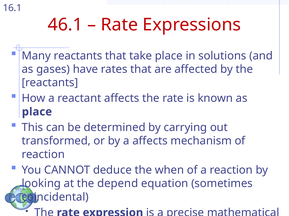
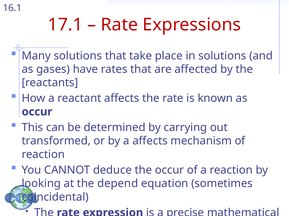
46.1: 46.1 -> 17.1 (65, 25)
Many reactants: reactants -> solutions (78, 56)
place: place -> occur (37, 112)
the when: when -> occur (169, 171)
